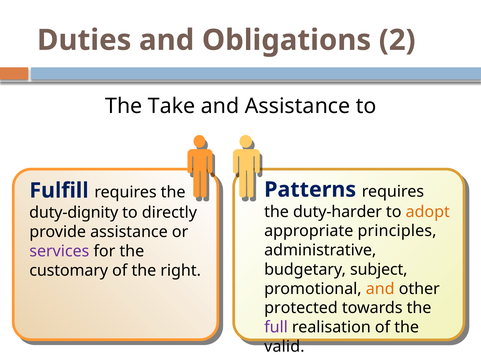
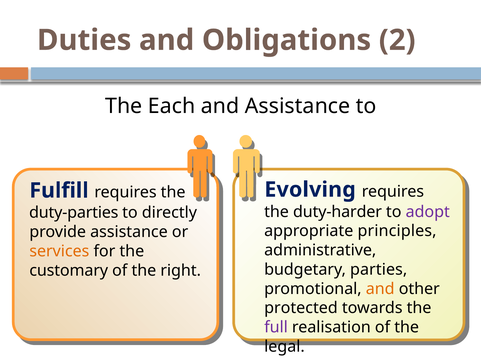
Take: Take -> Each (172, 106)
Patterns: Patterns -> Evolving (310, 189)
adopt colour: orange -> purple (428, 212)
duty-dignity: duty-dignity -> duty-parties (74, 212)
services colour: purple -> orange (59, 251)
subject: subject -> parties (379, 269)
valid: valid -> legal (284, 346)
